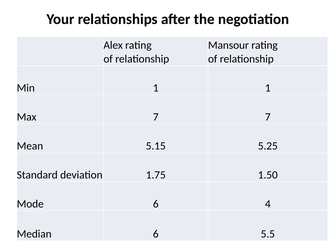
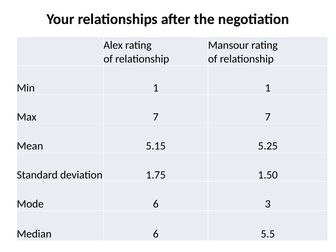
4: 4 -> 3 (268, 204)
